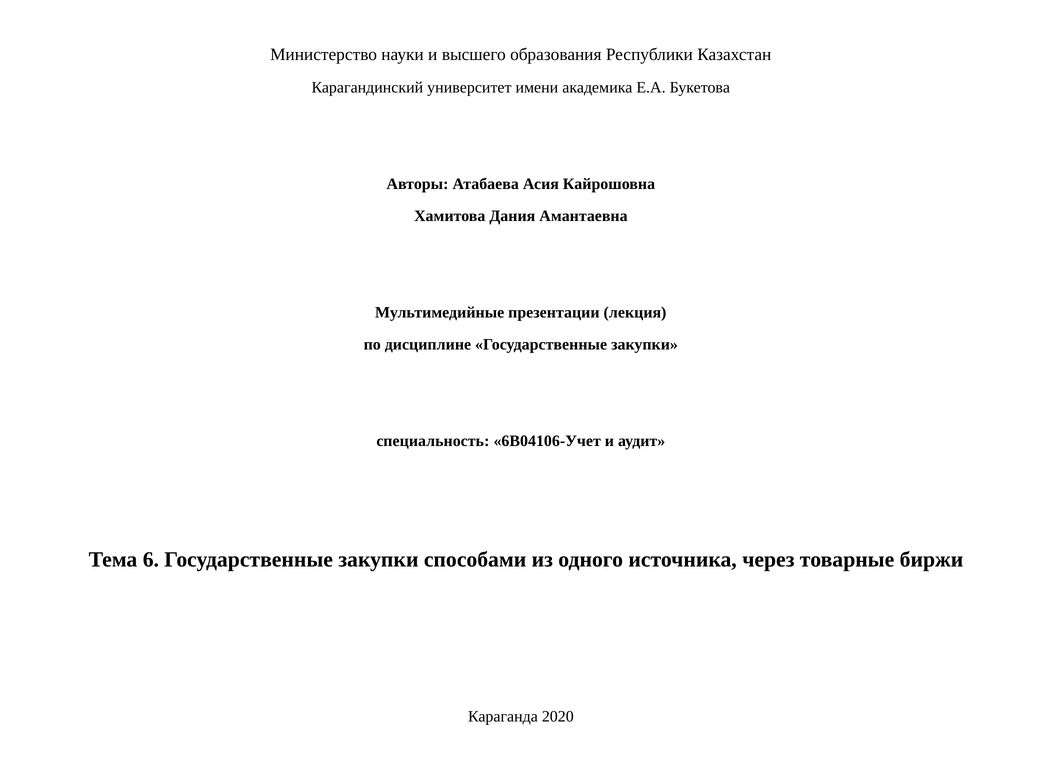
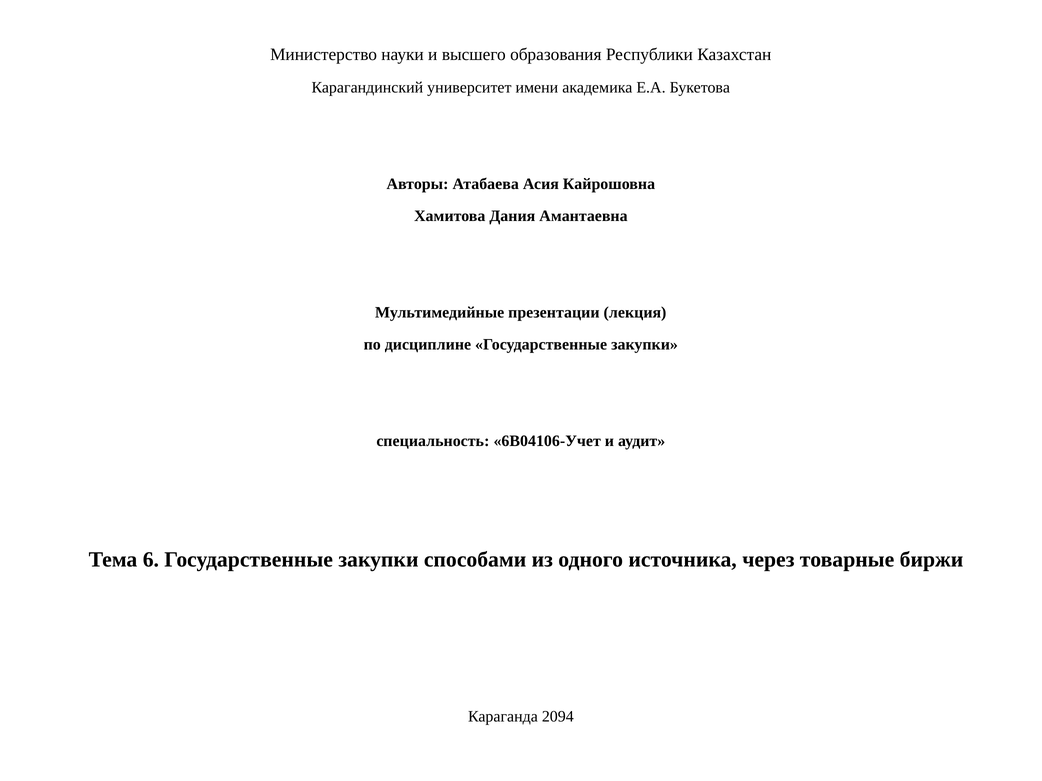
2020: 2020 -> 2094 (558, 717)
